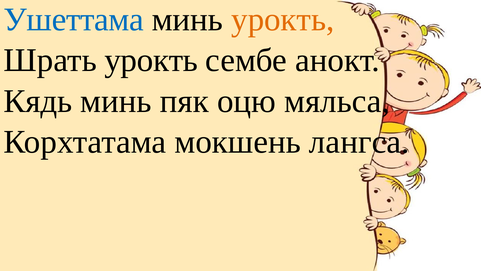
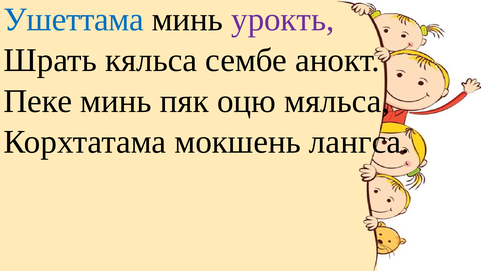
урокть colour: orange -> purple (283, 19)
Шрать урокть: урокть -> кяльса (151, 60)
Кядь: Кядь -> Пеке (38, 101)
